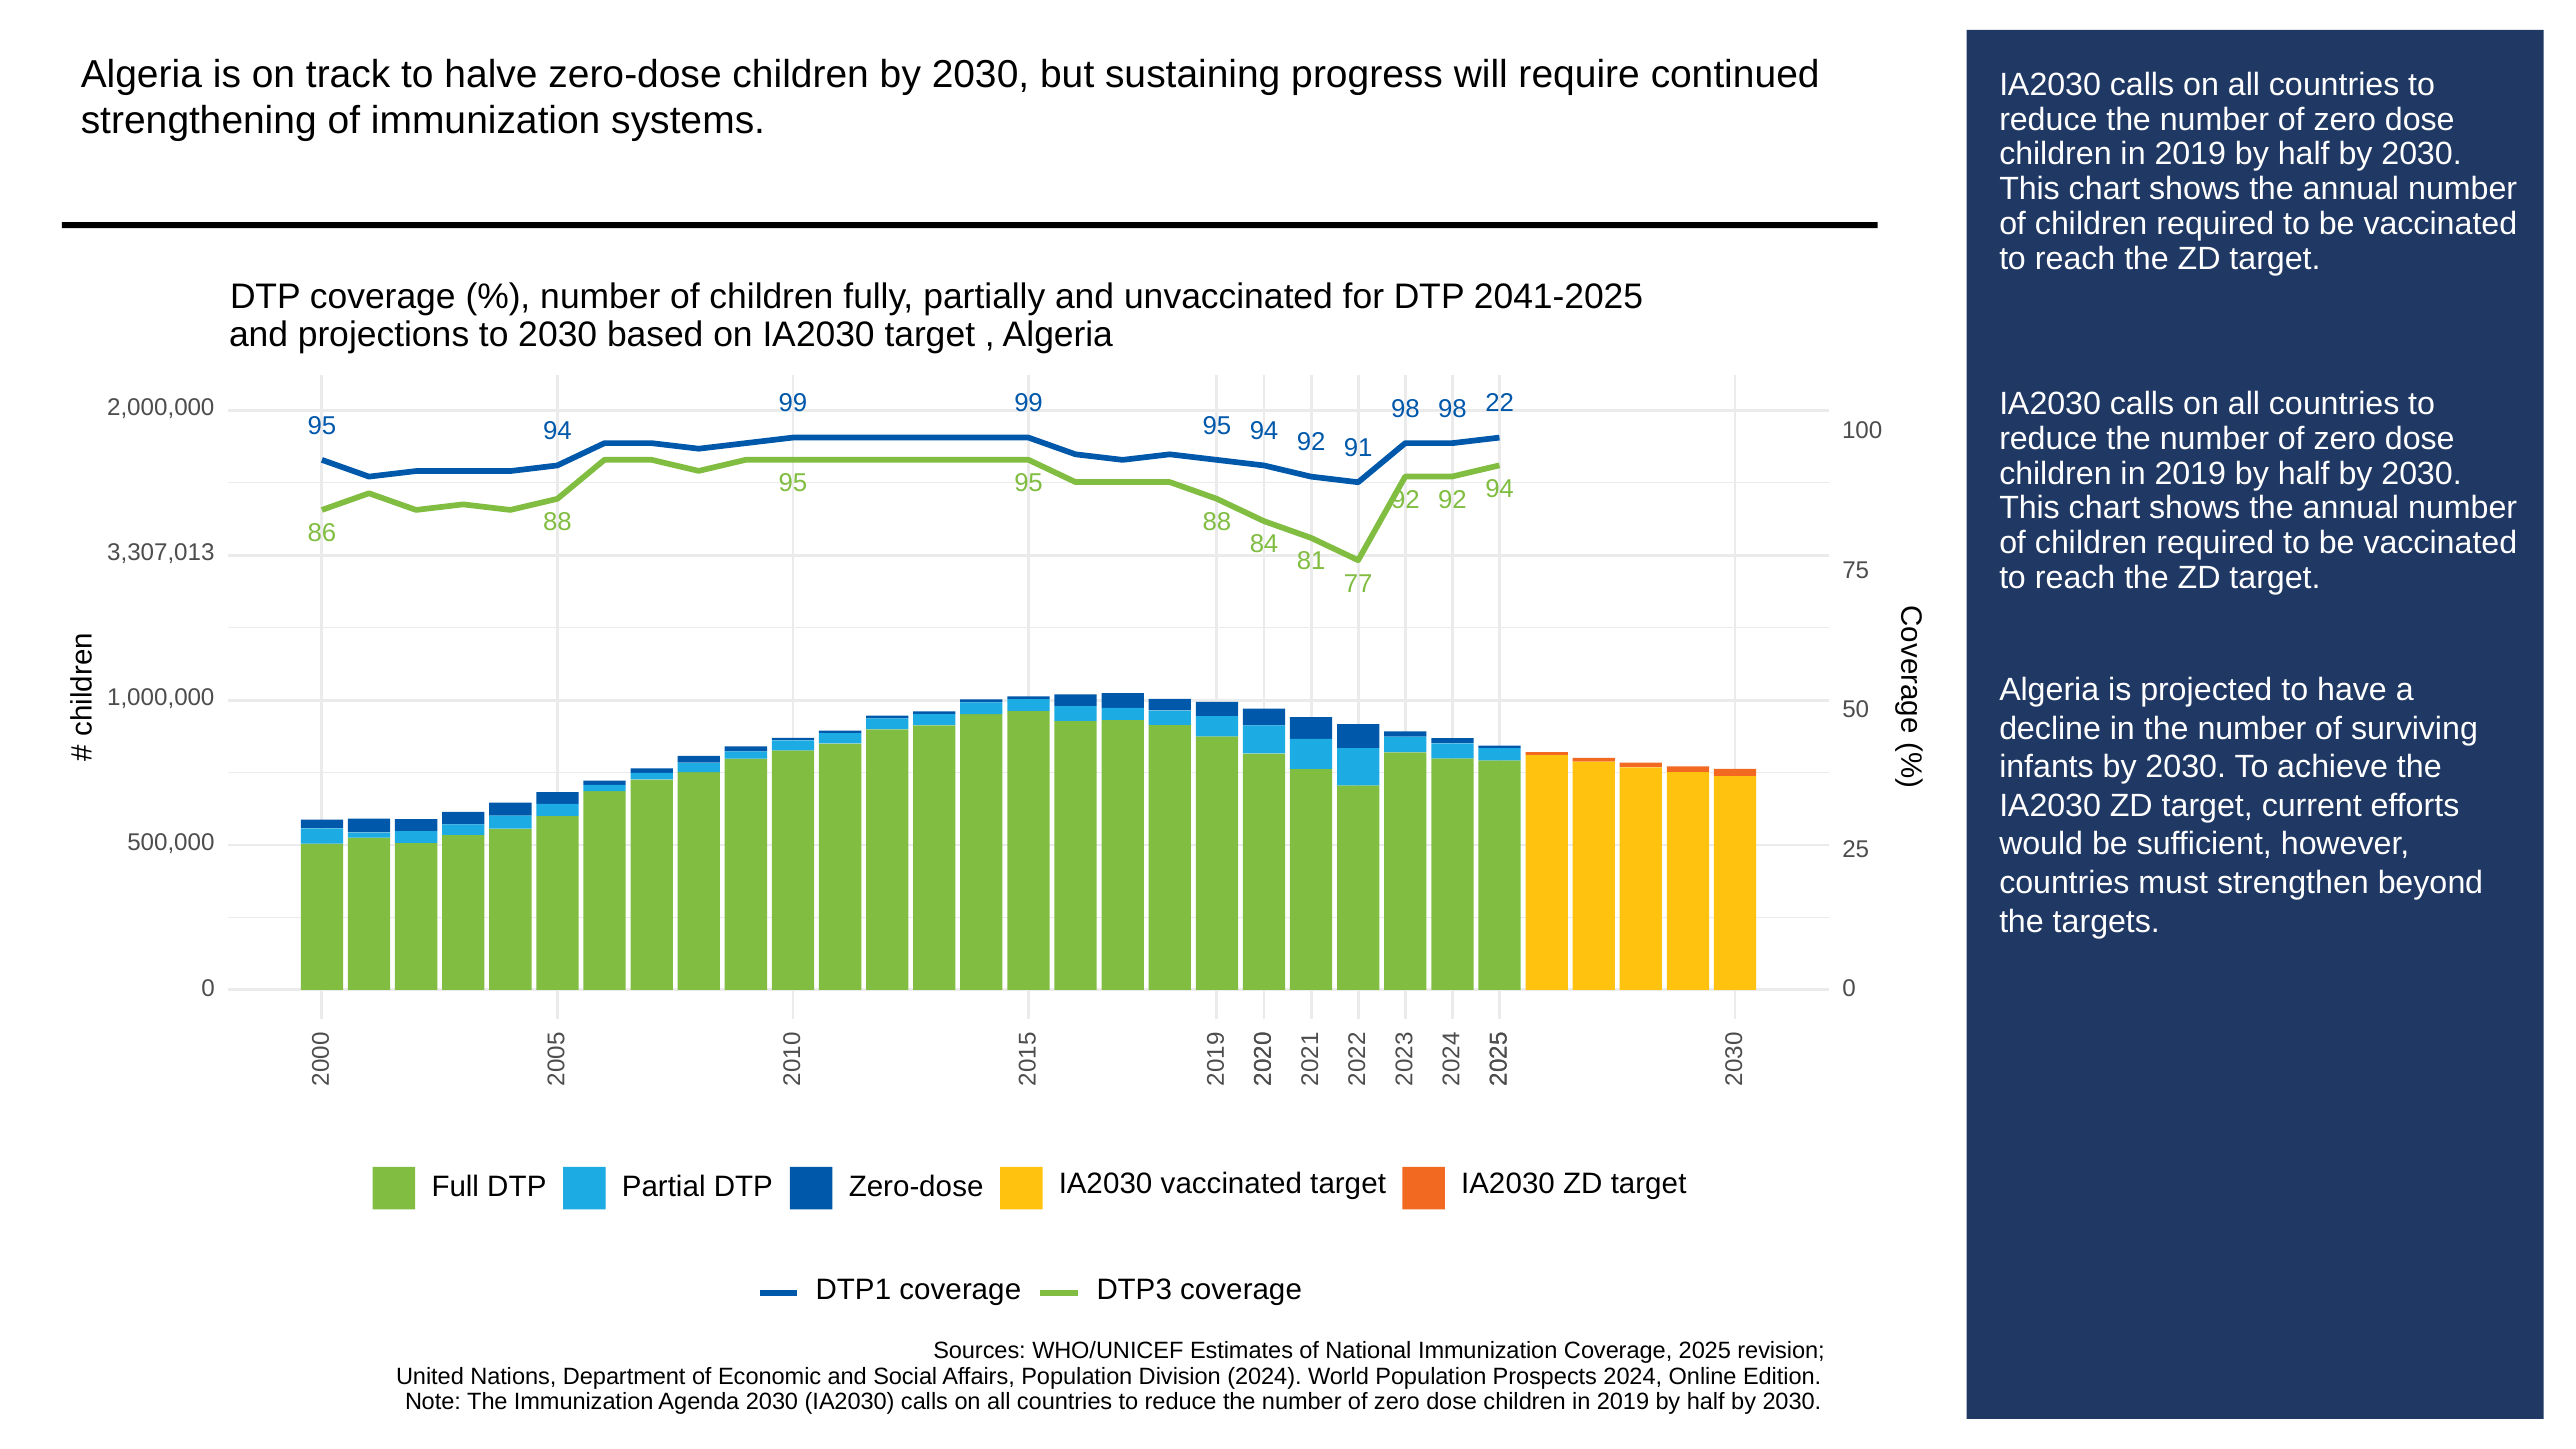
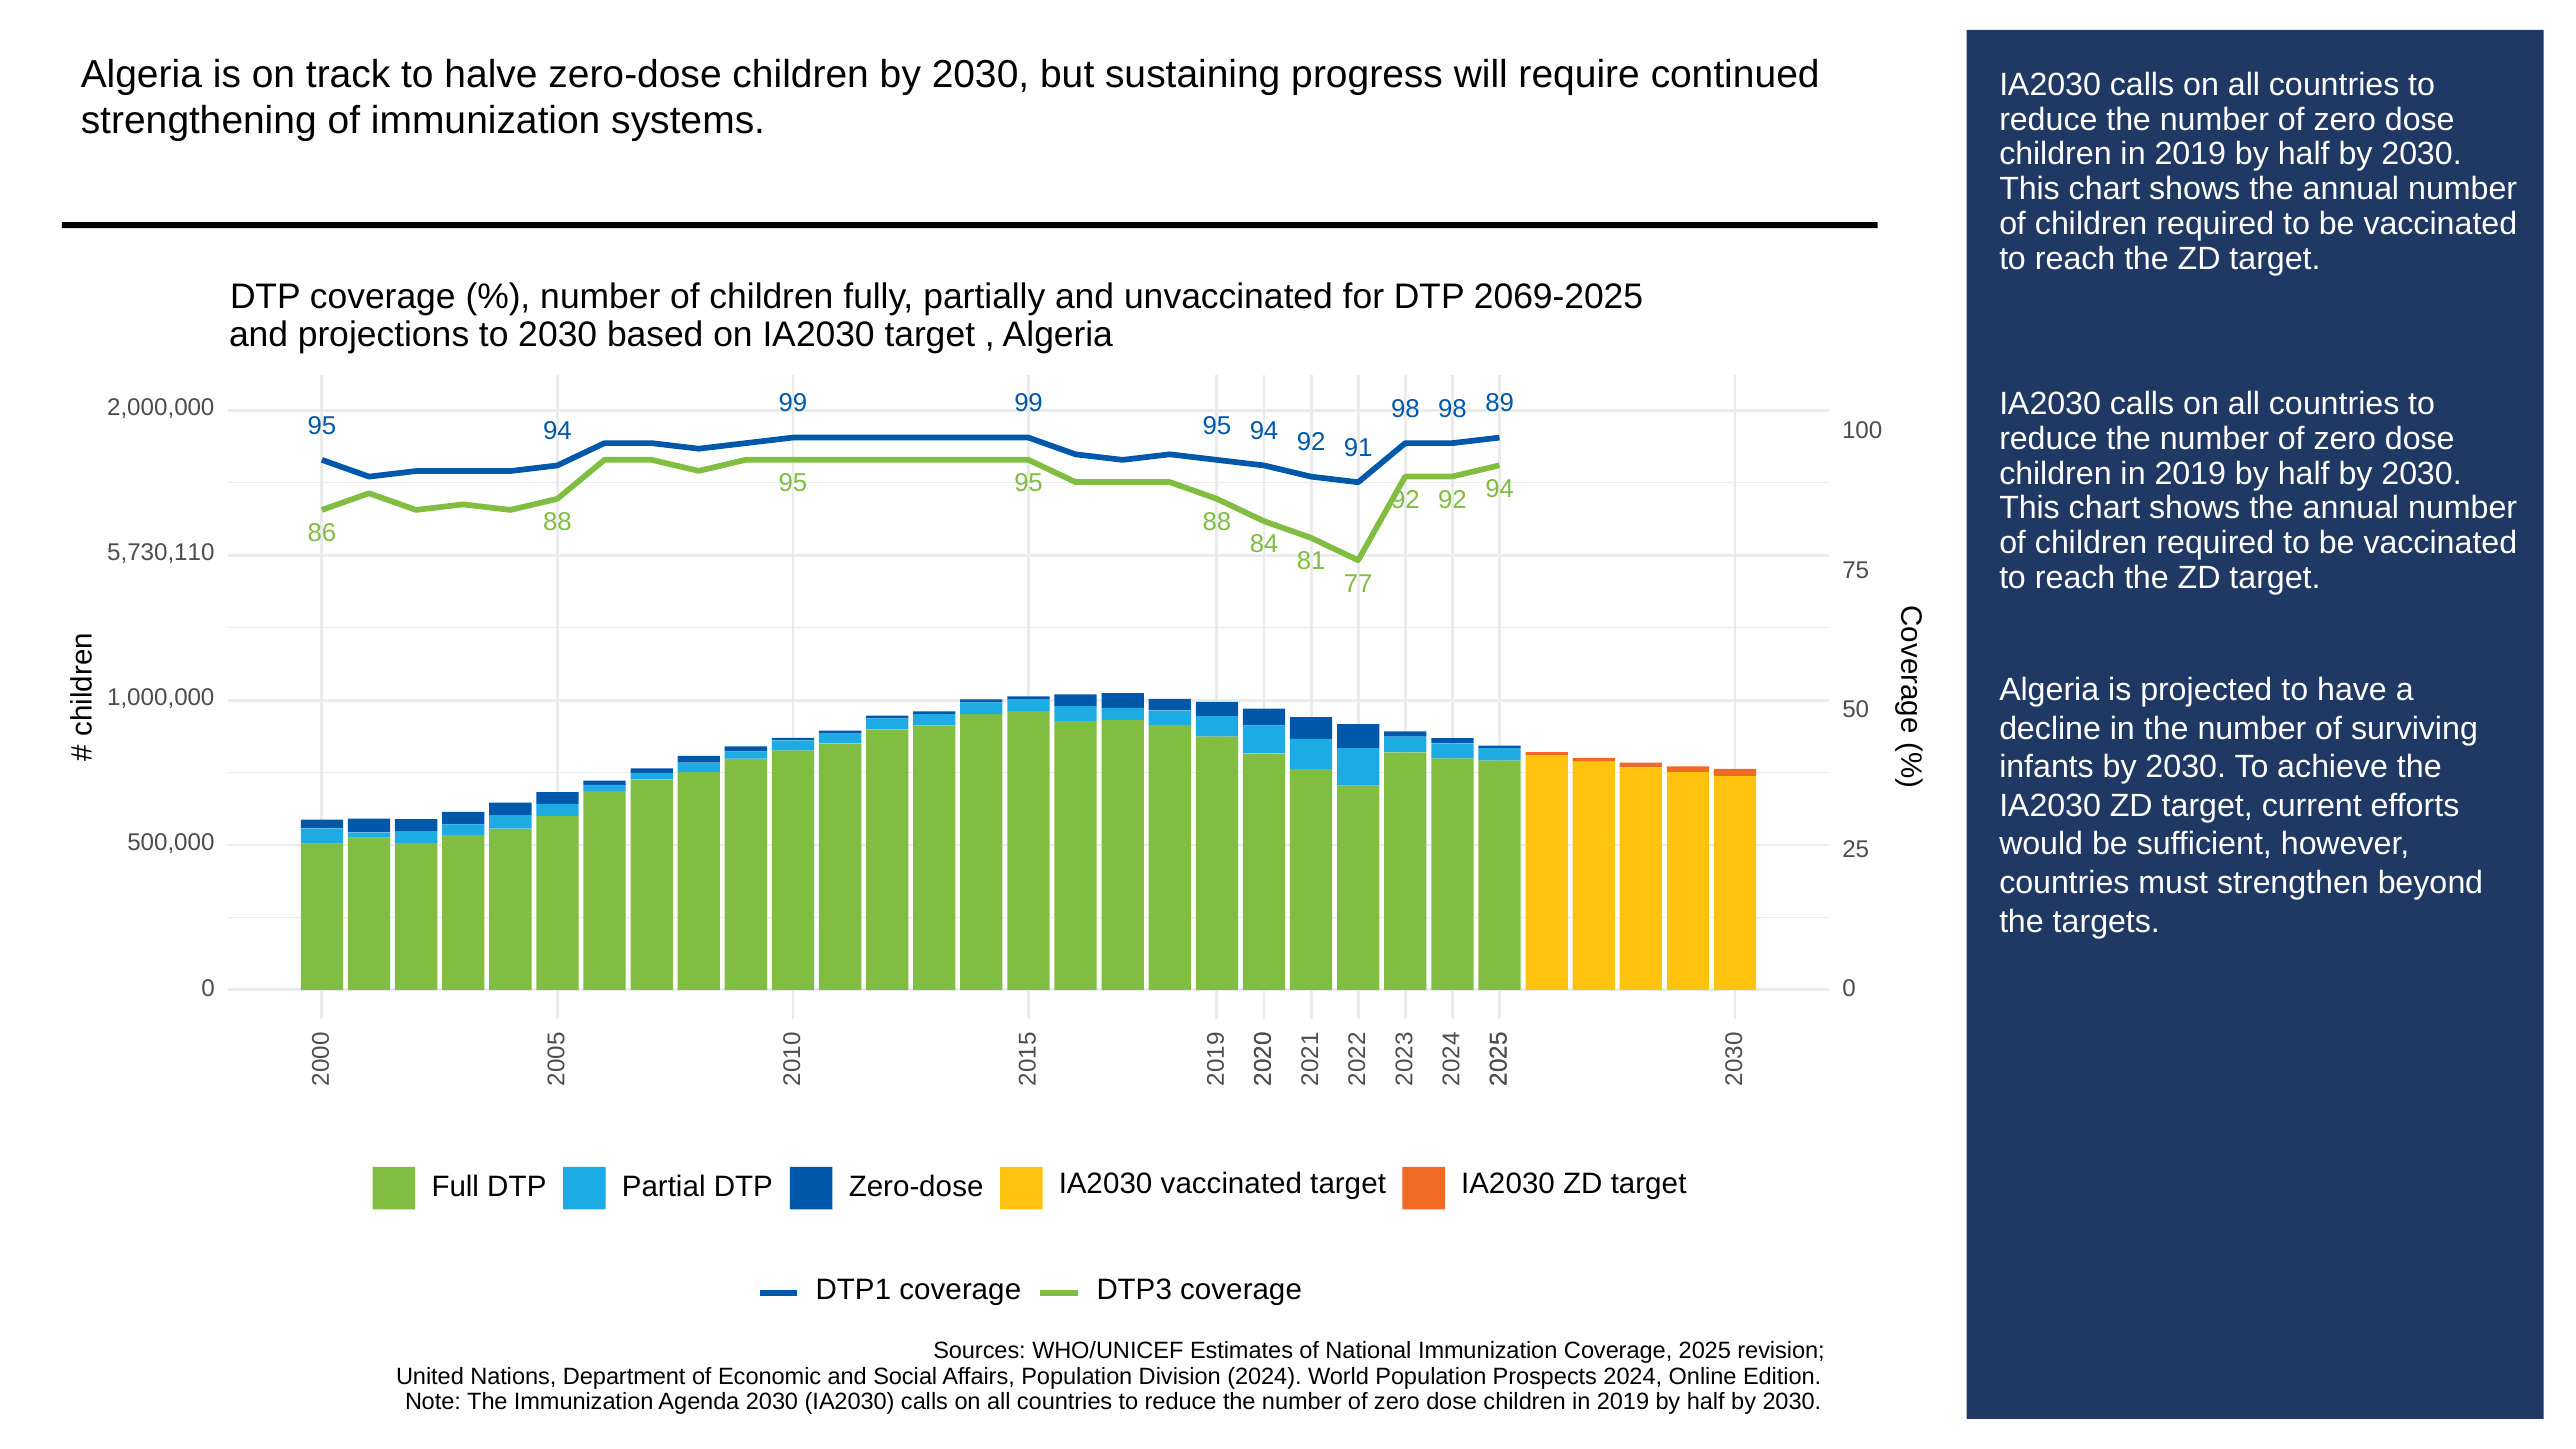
2041-2025: 2041-2025 -> 2069-2025 (1558, 297)
22: 22 -> 89 (1500, 403)
3,307,013: 3,307,013 -> 5,730,110 (161, 553)
